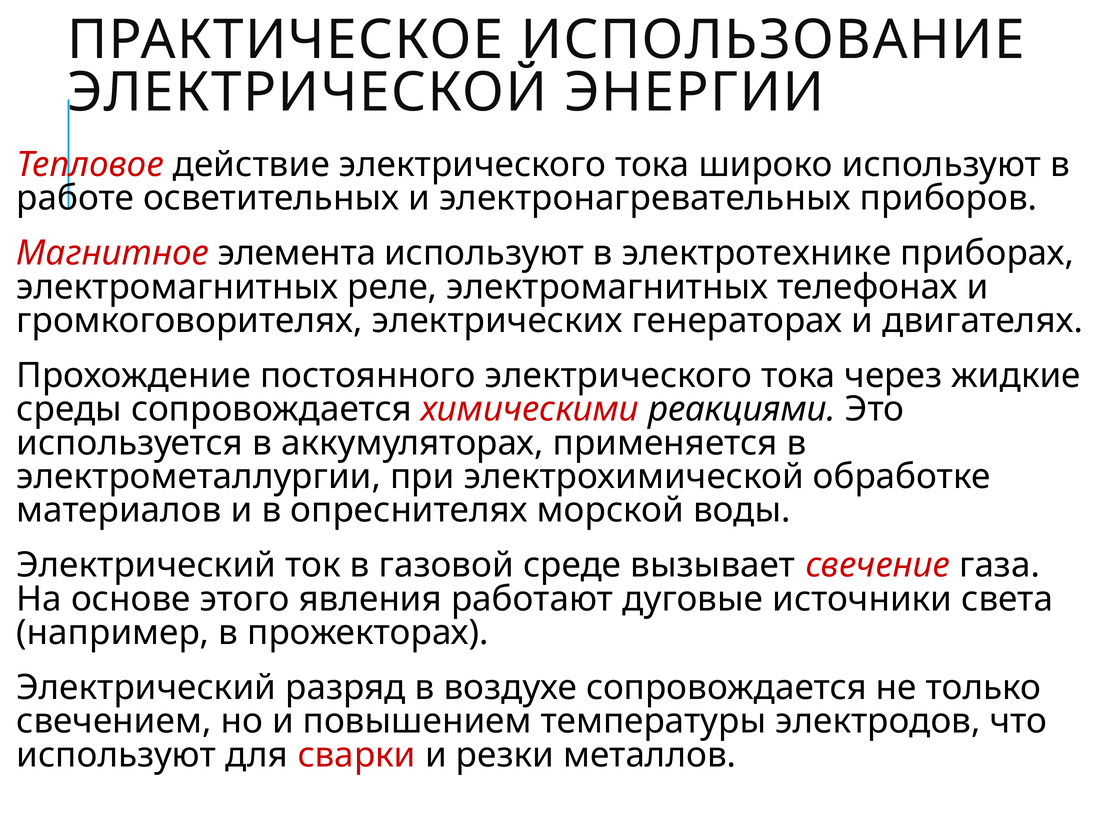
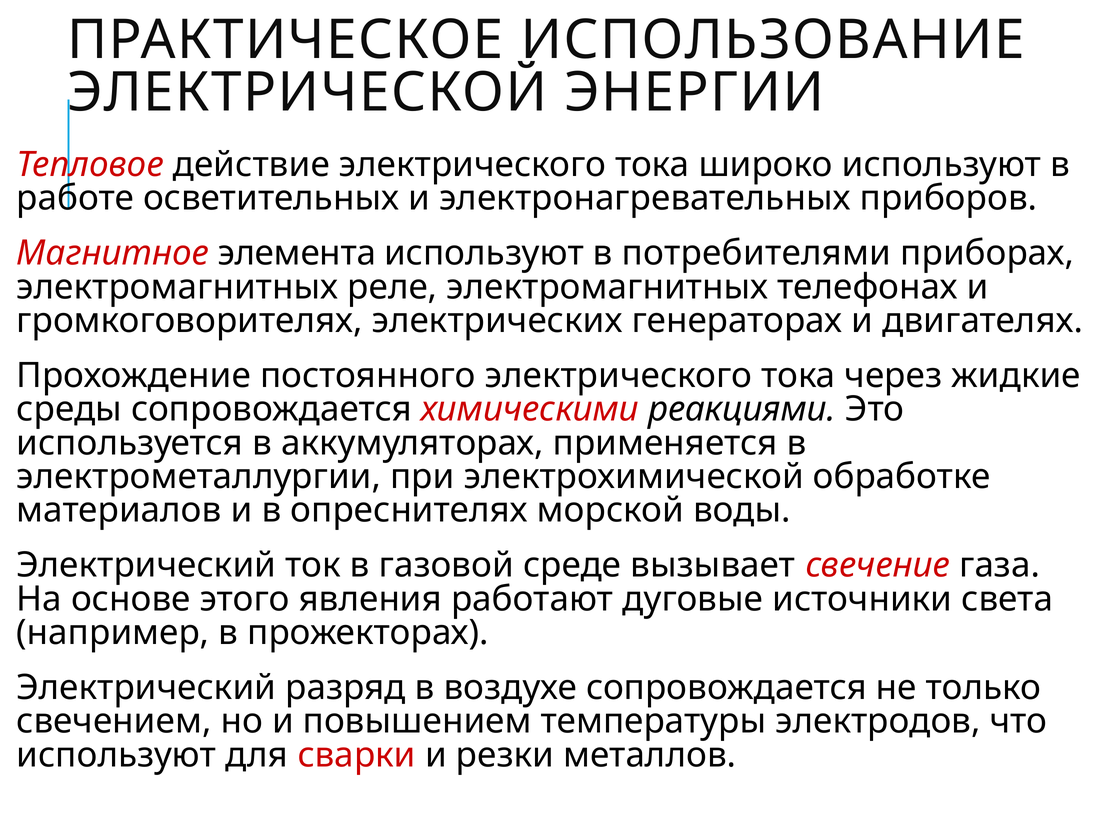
электротехнике: электротехнике -> потребителями (757, 253)
